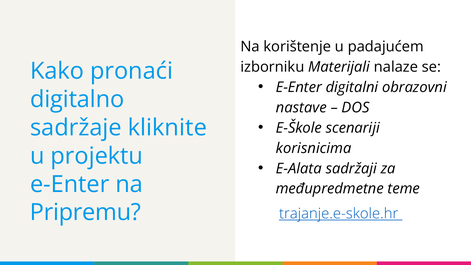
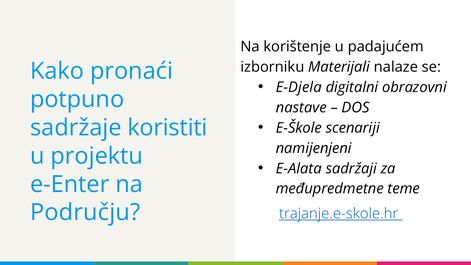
E-Enter: E-Enter -> E-Djela (299, 87)
digitalno: digitalno -> potpuno (77, 99)
kliknite: kliknite -> koristiti (167, 128)
korisnicima: korisnicima -> namijenjeni (314, 148)
Pripremu: Pripremu -> Području (85, 212)
